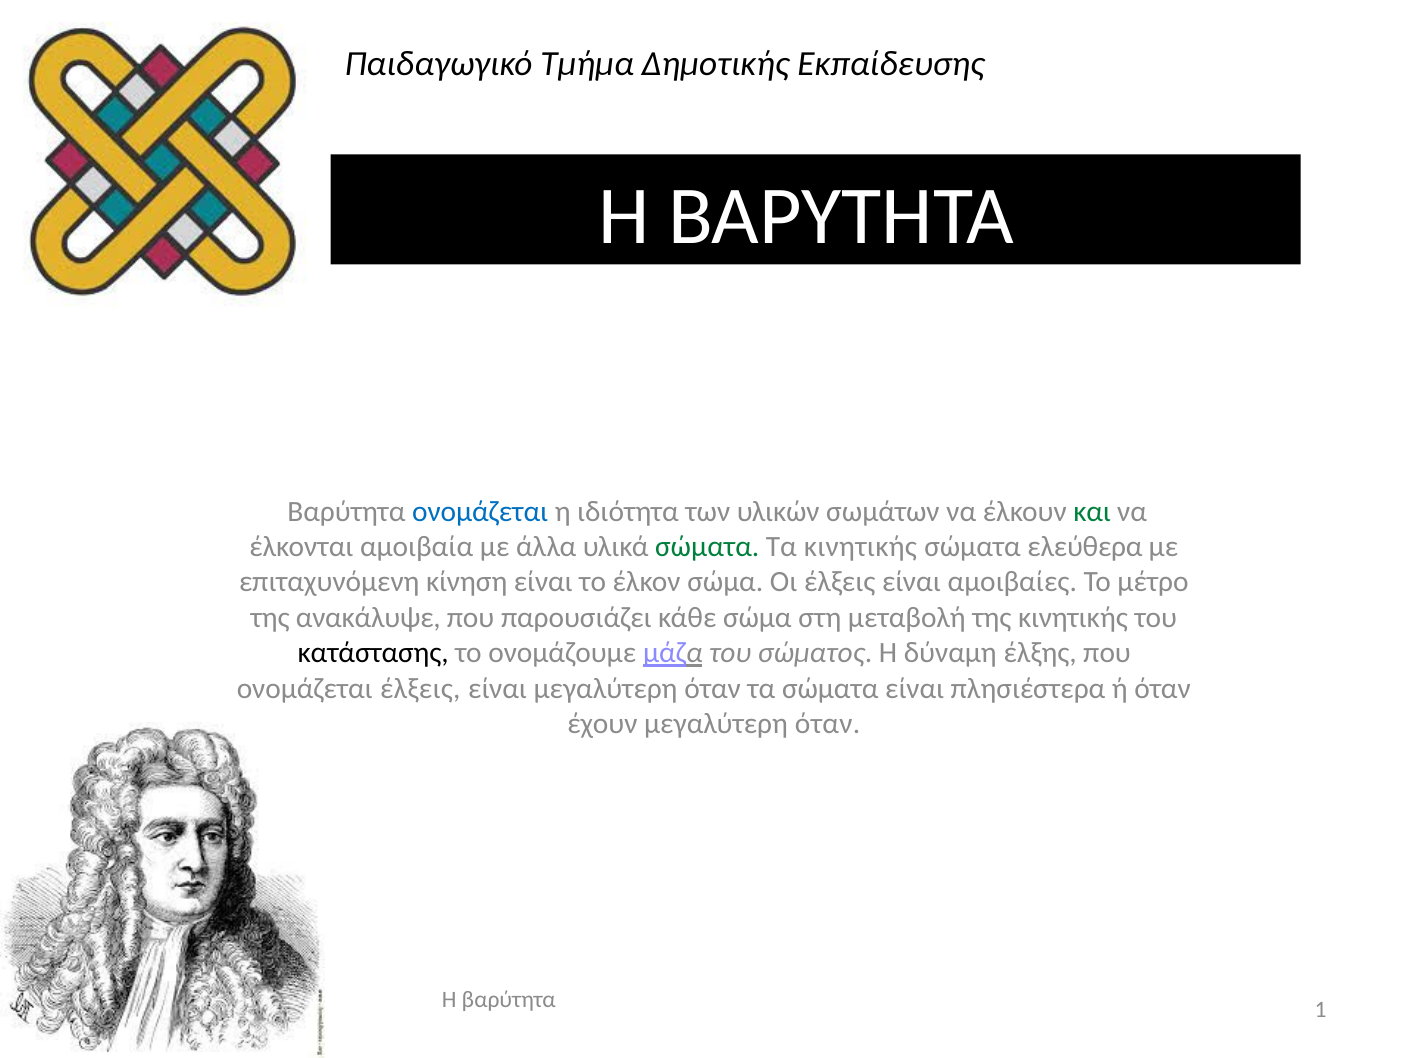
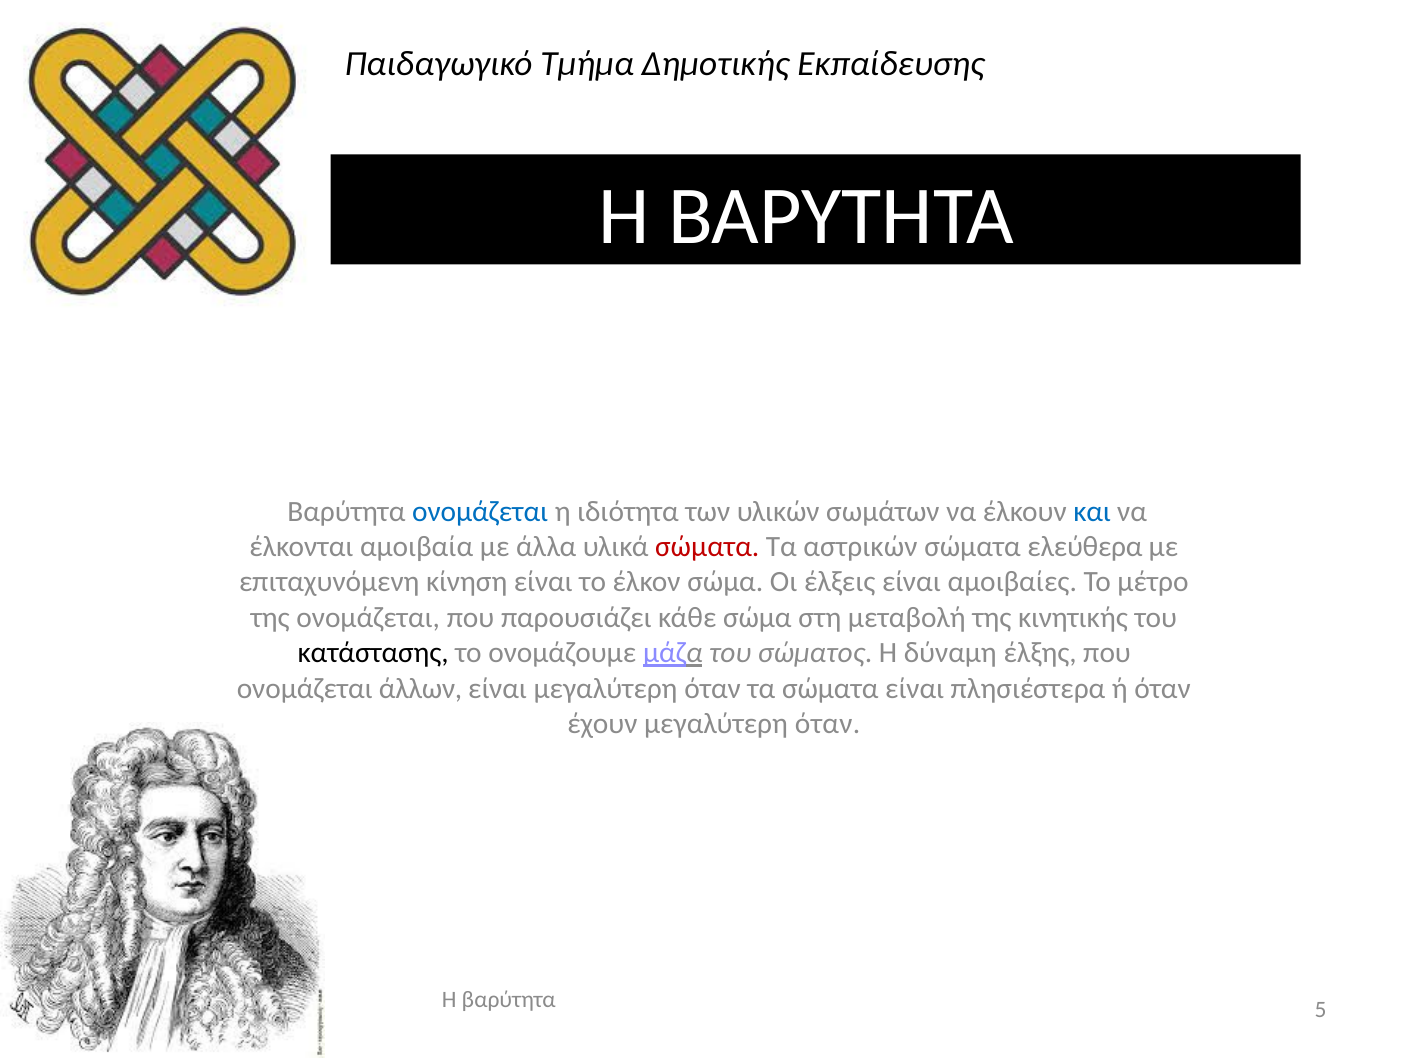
και colour: green -> blue (1092, 512)
σώματα colour: green -> red (707, 547)
Τα κινητικής: κινητικής -> αστρικών (860, 547)
της ανακάλυψε: ανακάλυψε -> ονομάζεται (368, 618)
ονομάζεται έλξεις: έλξεις -> άλλων (421, 689)
1: 1 -> 5 (1321, 1010)
